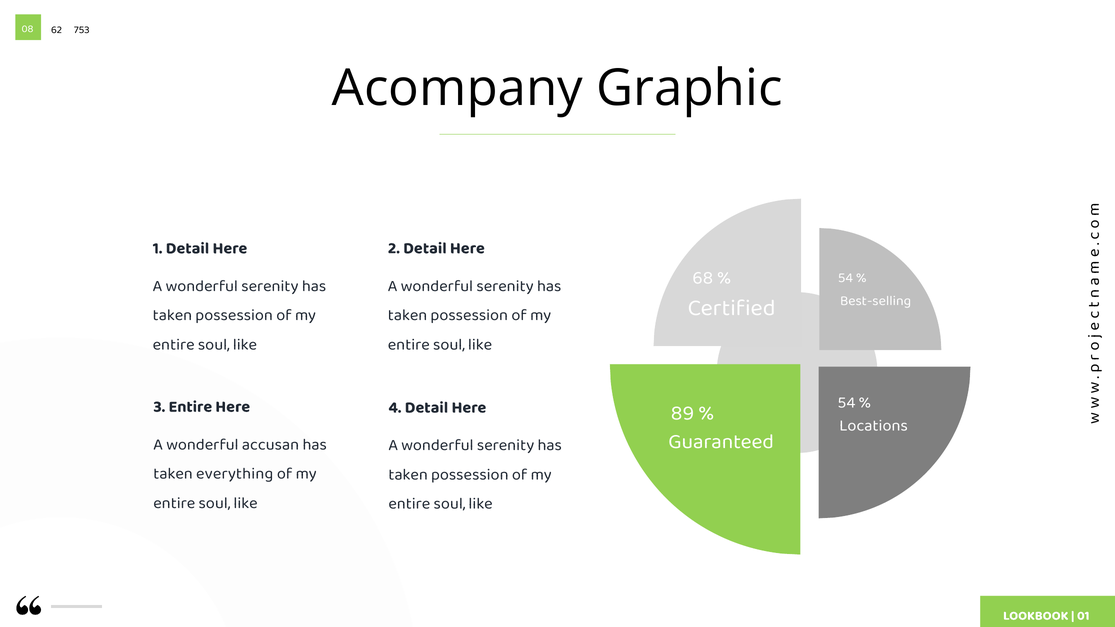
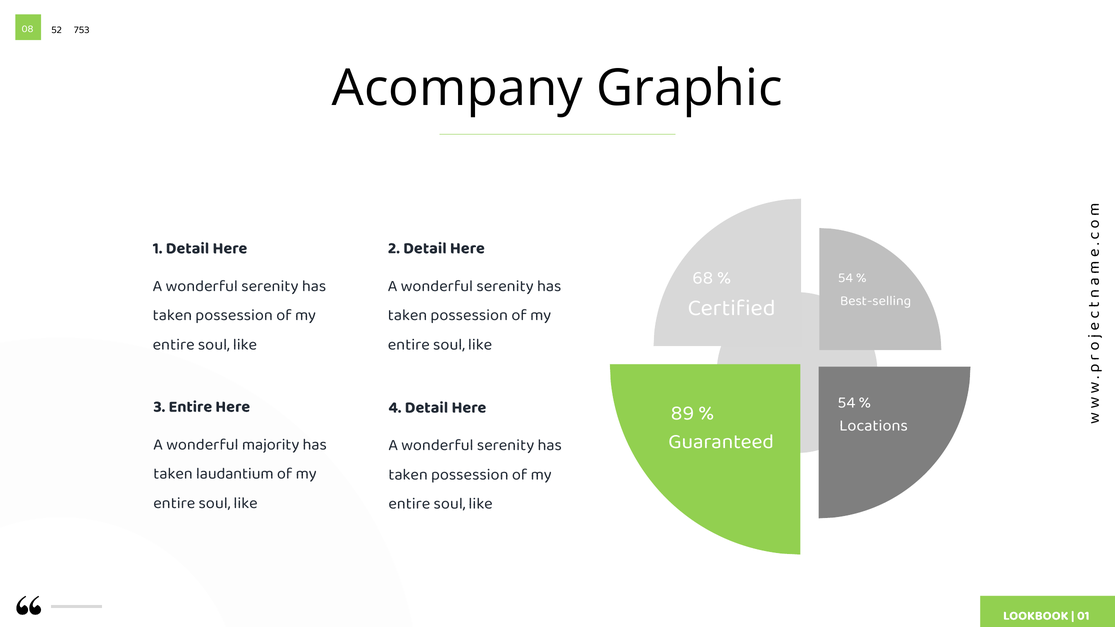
62: 62 -> 52 (57, 30)
accusan: accusan -> majority (271, 444)
everything: everything -> laudantium (235, 474)
